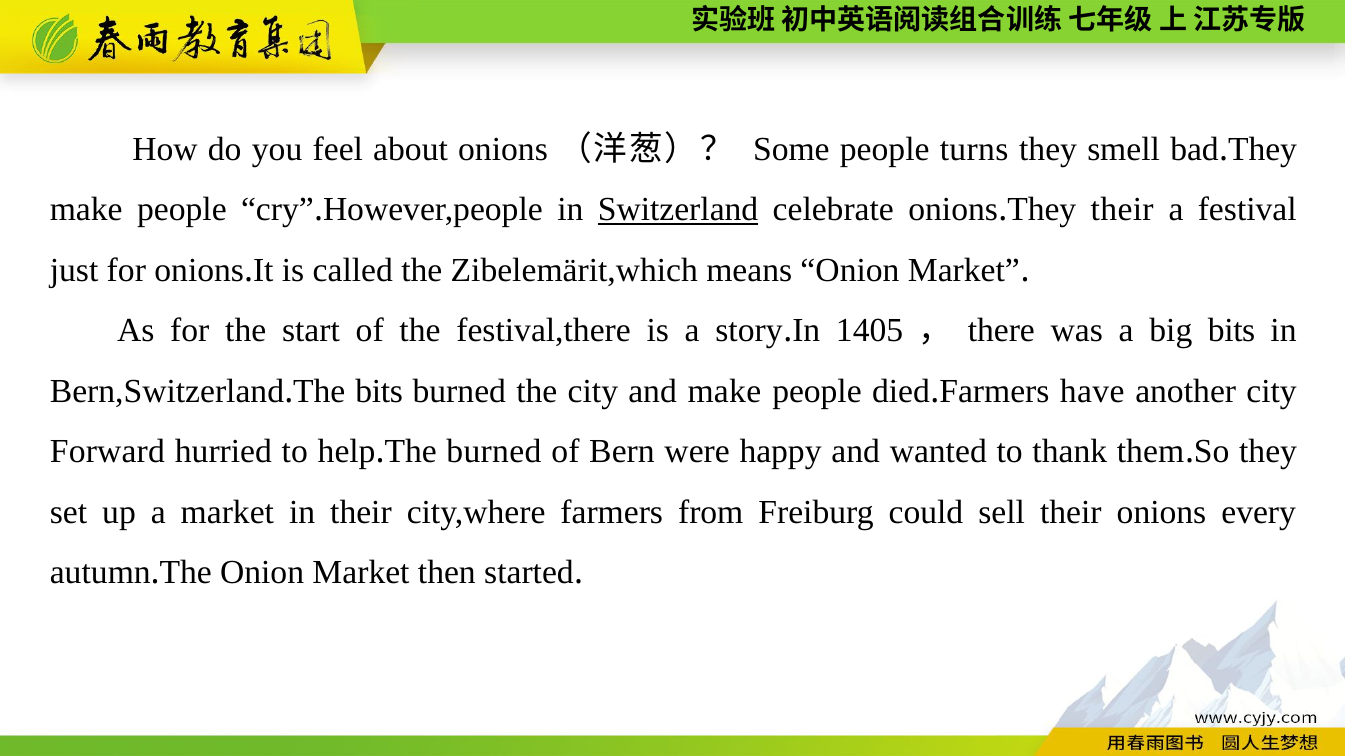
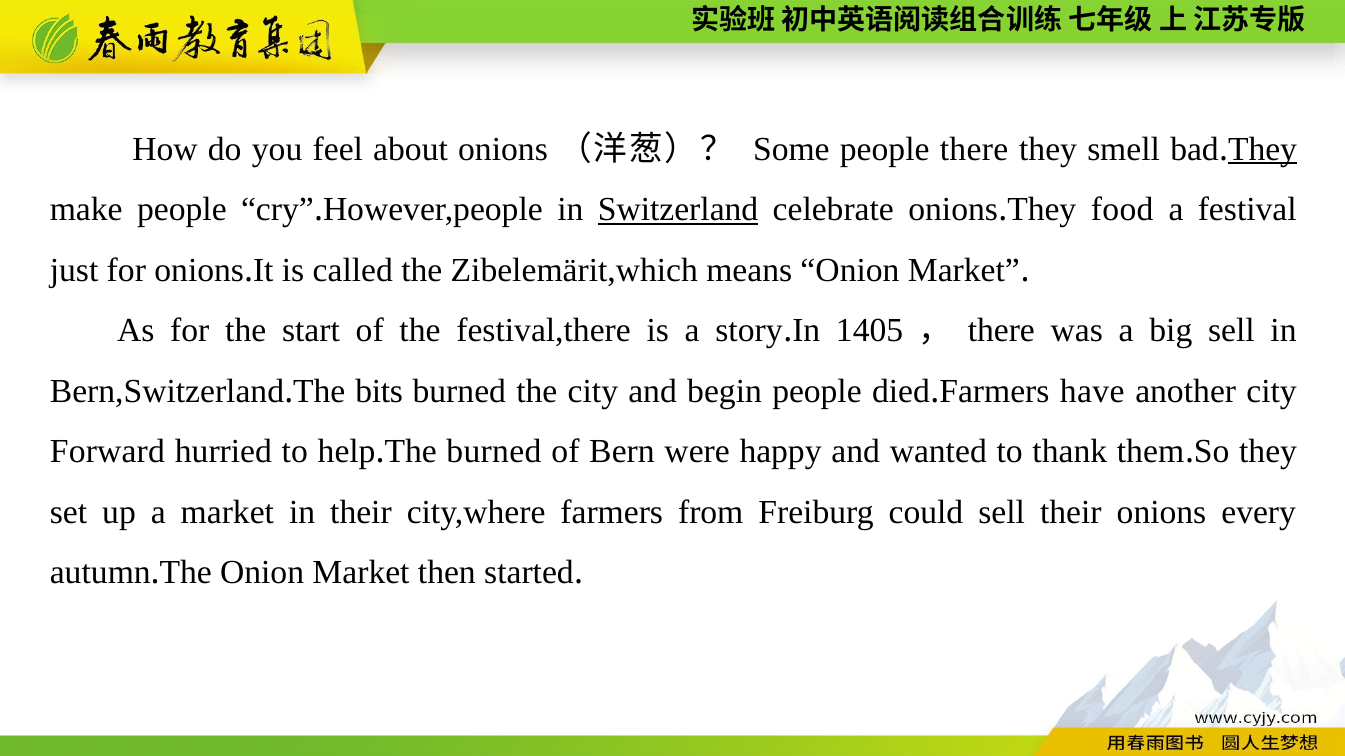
people turns: turns -> there (974, 149)
They underline: none -> present (1263, 149)
They their: their -> food (1122, 210)
big bits: bits -> sell (1231, 331)
and make: make -> begin (725, 391)
